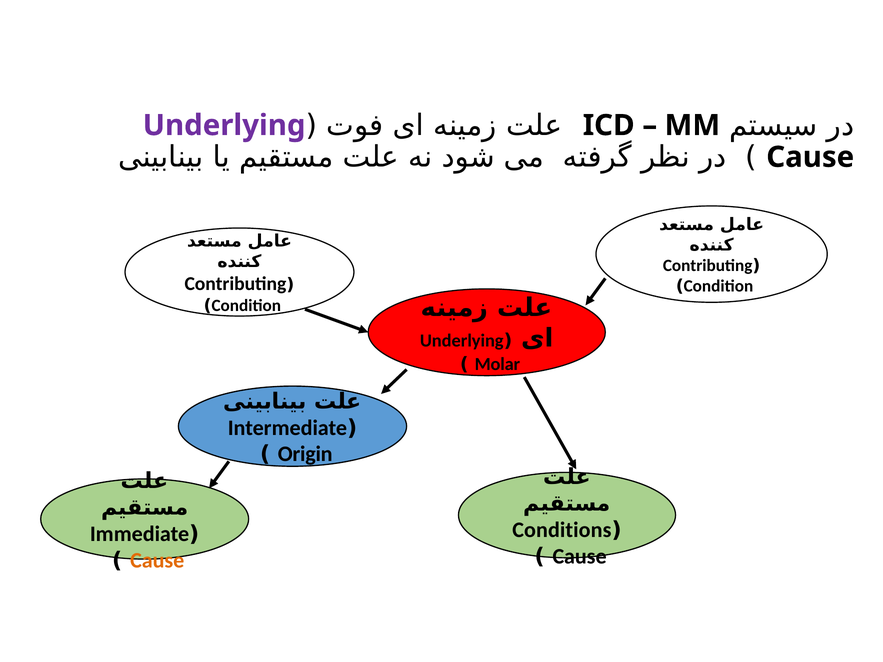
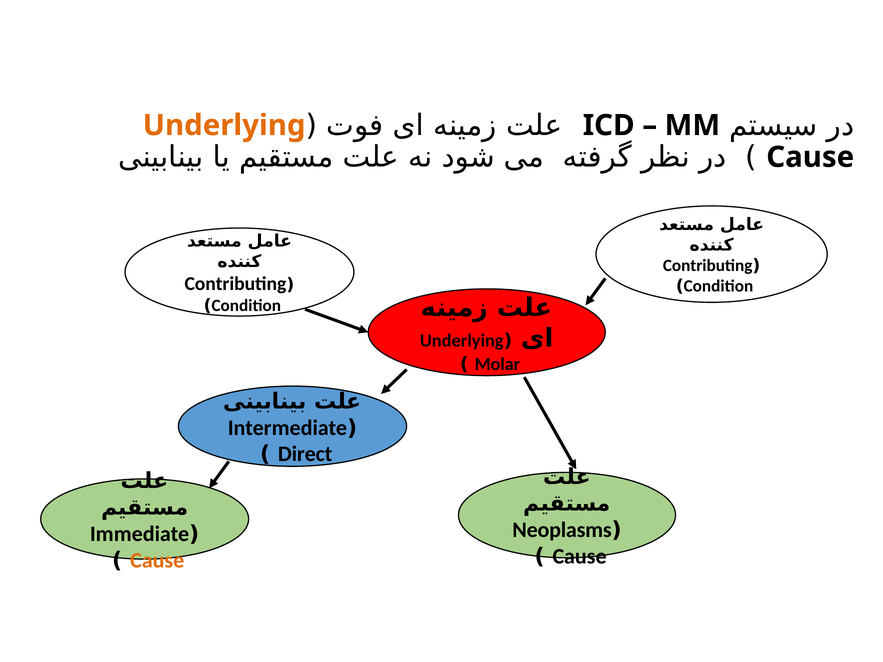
Underlying colour: purple -> orange (224, 125)
Origin: Origin -> Direct (305, 454)
Conditions: Conditions -> Neoplasms (562, 530)
